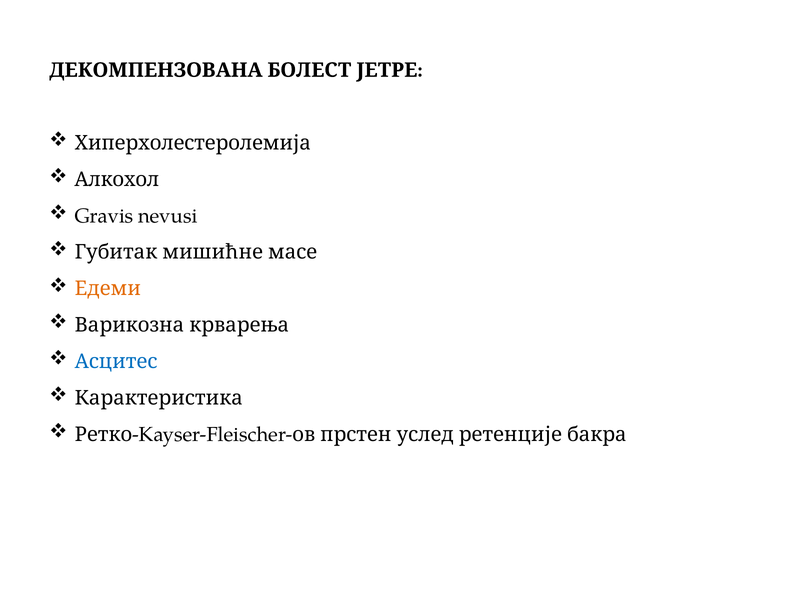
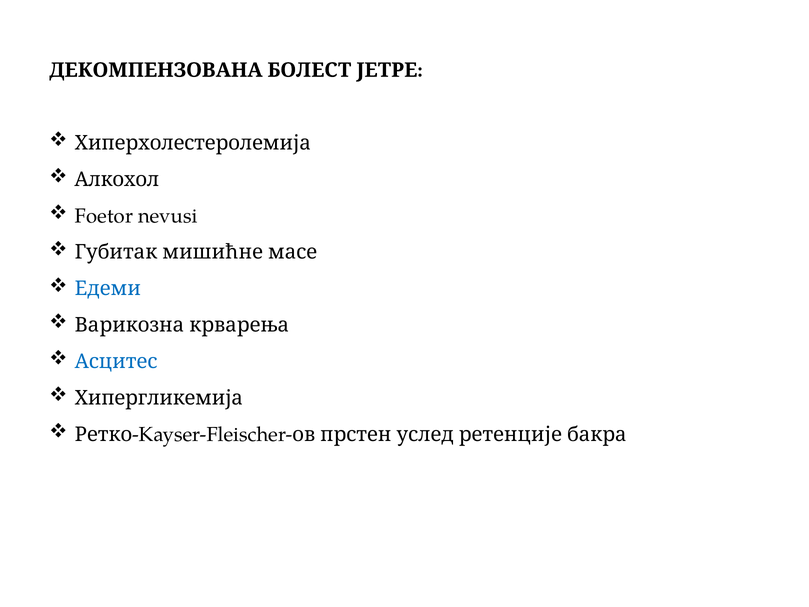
Gravis: Gravis -> Foetor (104, 216)
Едеми colour: orange -> blue (108, 289)
Карактеристика: Карактеристика -> Хипергликемија (159, 398)
